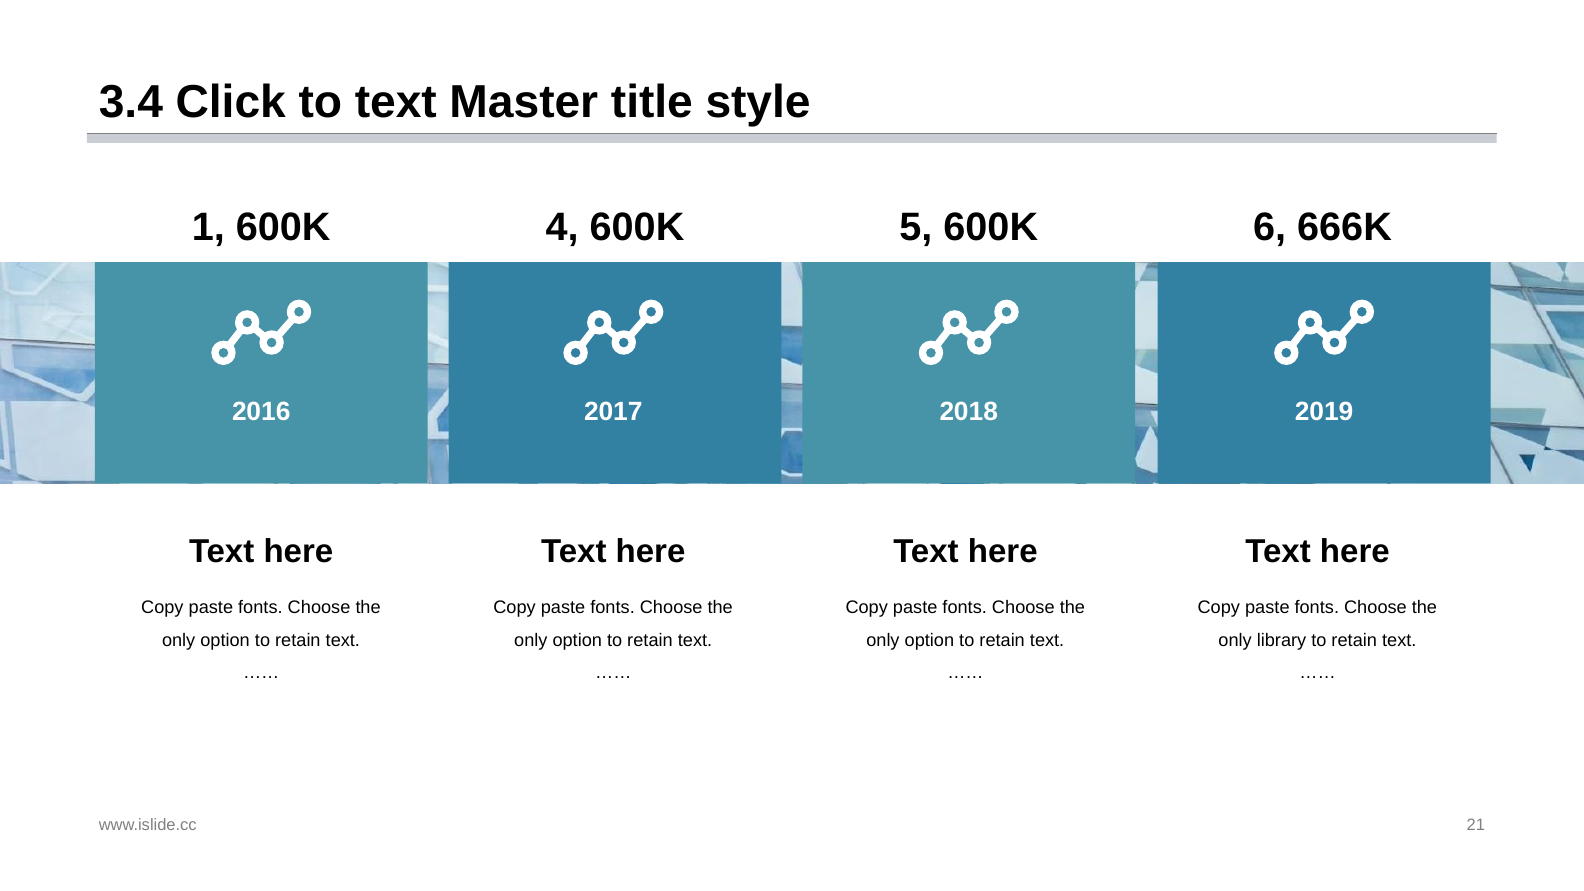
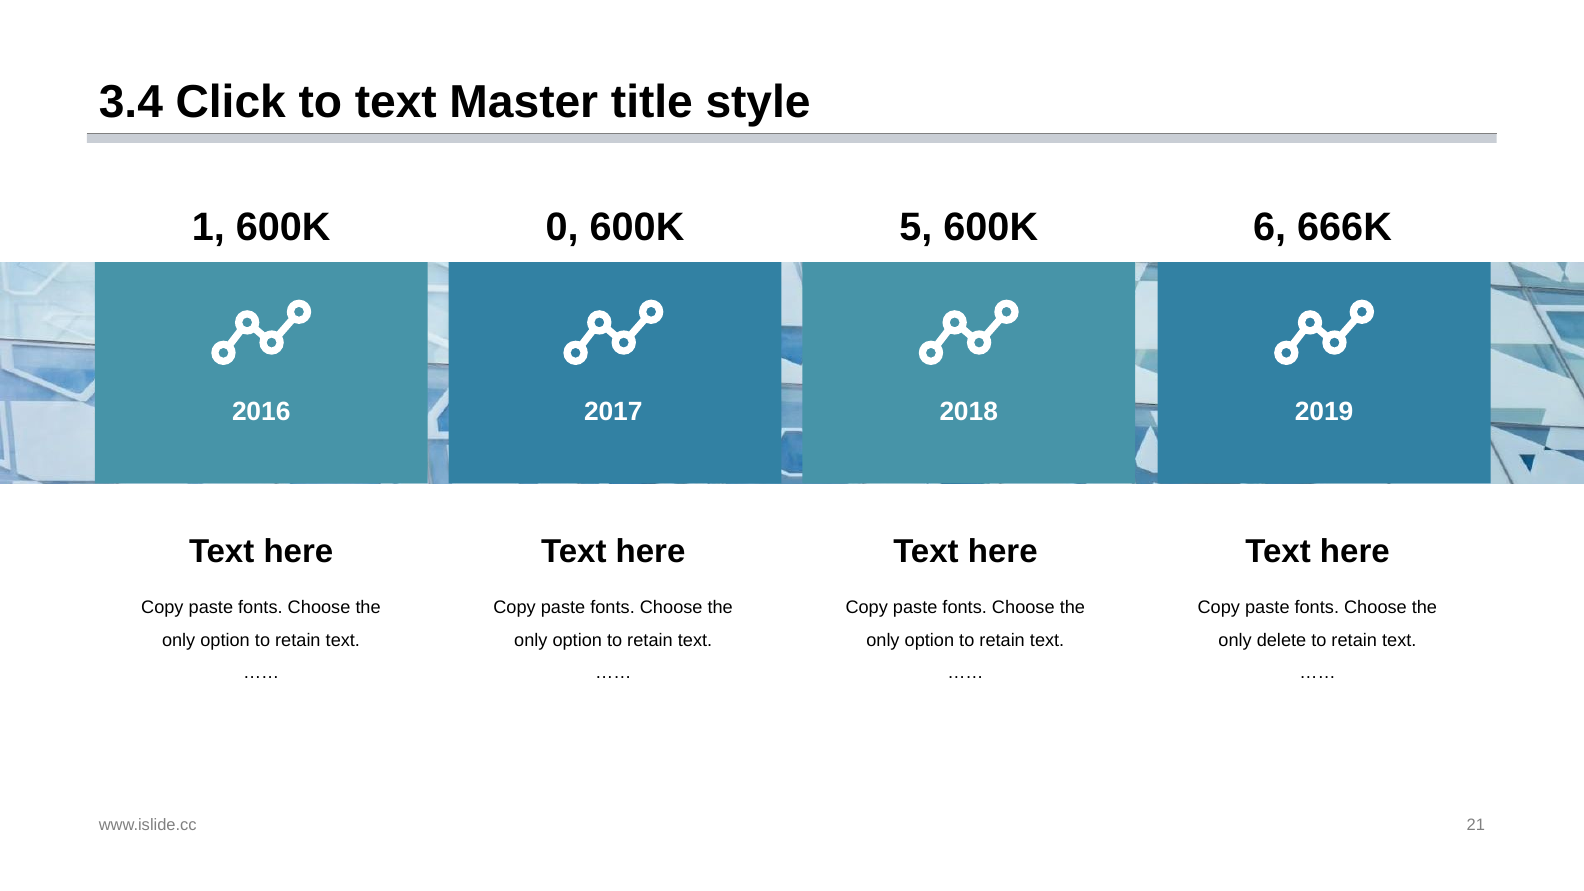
4: 4 -> 0 (562, 227)
library: library -> delete (1282, 640)
